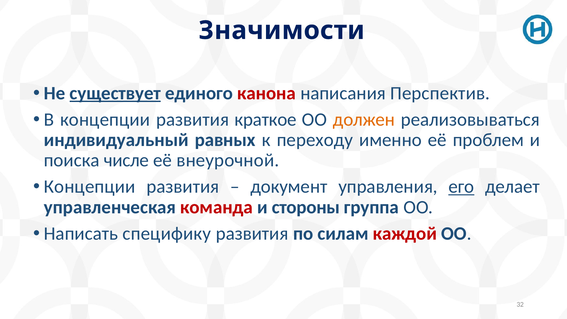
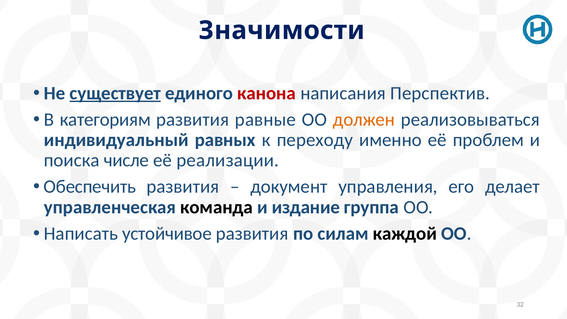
В концепции: концепции -> категориям (105, 119)
краткое: краткое -> равные (265, 119)
внеурочной: внеурочной -> реализации (228, 160)
Концепции: Концепции -> Обеспечить (90, 187)
его underline: present -> none (461, 187)
команда colour: red -> black (217, 207)
стороны: стороны -> издание (306, 207)
специфику: специфику -> устойчивое (167, 233)
каждой colour: red -> black (405, 233)
